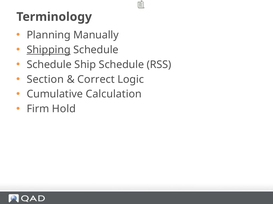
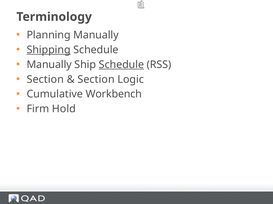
Schedule: Schedule -> Manually (49, 65)
Schedule underline: none -> present (121, 65)
Correct: Correct -> Section (96, 80)
Calculation: Calculation -> Workbench (114, 94)
